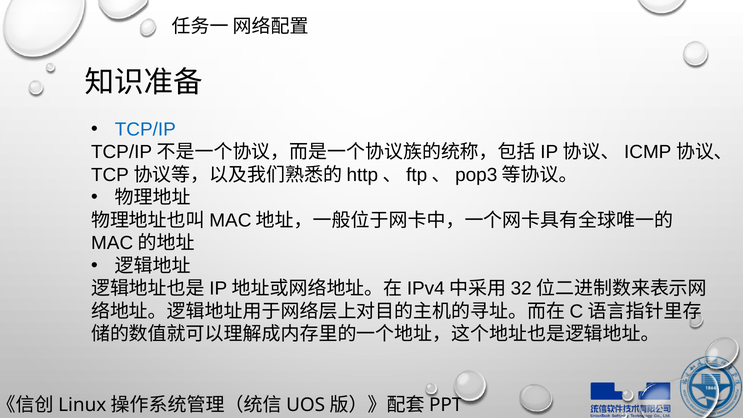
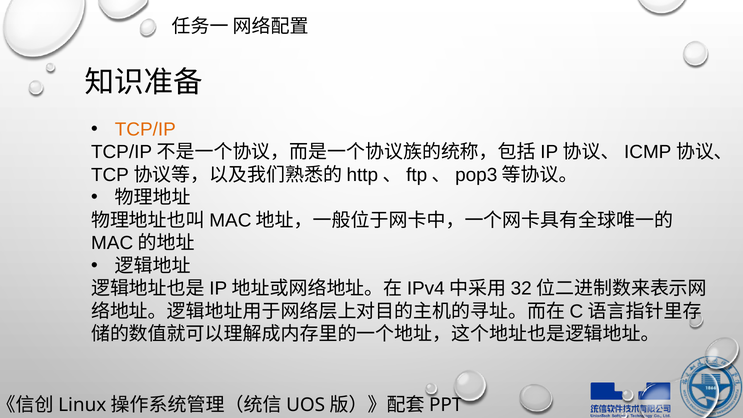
TCP/IP colour: blue -> orange (145, 129)
